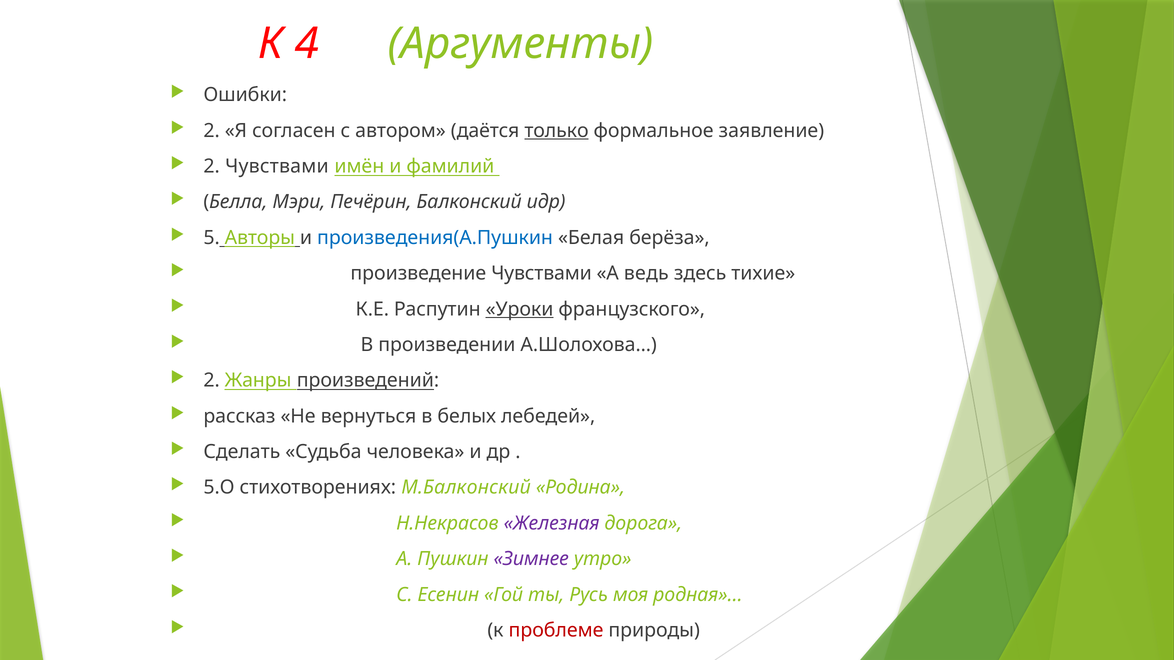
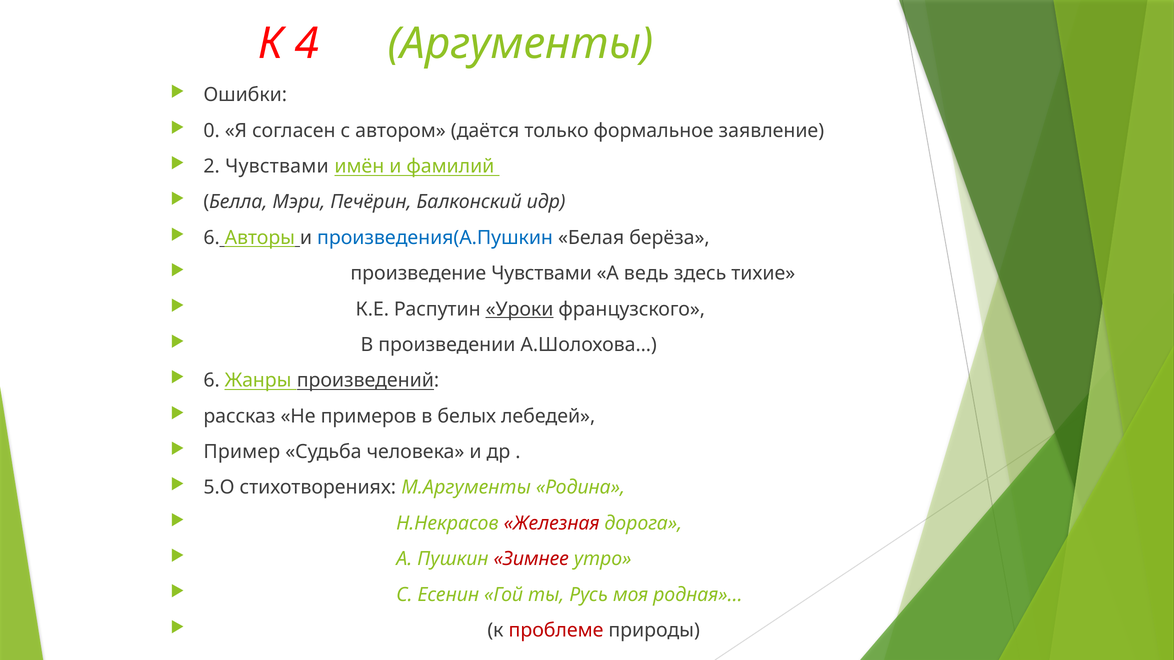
2: 2 -> 0 (212, 131)
только underline: present -> none (556, 131)
5: 5 -> 6 (212, 238)
2: 2 -> 6 (212, 381)
вернуться: вернуться -> примеров (369, 416)
Сделать: Сделать -> Пример (242, 452)
М.Балконский: М.Балконский -> М.Аргументы (466, 488)
Железная colour: purple -> red (552, 524)
Зимнее colour: purple -> red (531, 559)
